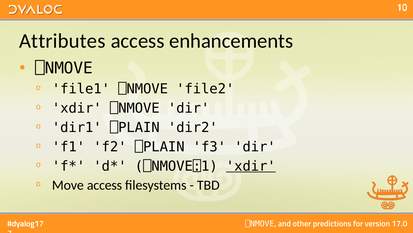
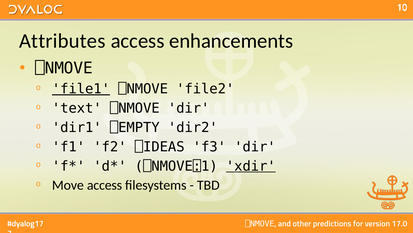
file1 underline: none -> present (81, 89)
xdir: xdir -> text (77, 108)
dir1 ⎕PLAIN: ⎕PLAIN -> ⎕EMPTY (135, 127)
f2 ⎕PLAIN: ⎕PLAIN -> ⎕IDEAS (160, 146)
